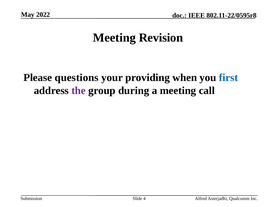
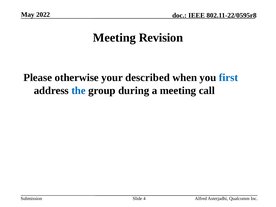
questions: questions -> otherwise (77, 78)
providing: providing -> described (148, 78)
the colour: purple -> blue (79, 90)
